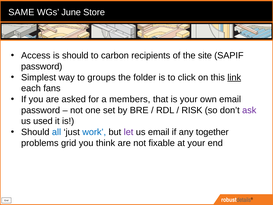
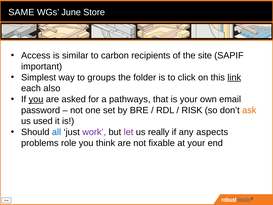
is should: should -> similar (75, 56)
password: password -> important (42, 66)
fans: fans -> also (52, 88)
you underline: none -> present (36, 99)
members: members -> pathways (130, 99)
ask colour: purple -> orange (249, 110)
work colour: blue -> purple (94, 132)
us email: email -> really (159, 132)
together: together -> aspects (212, 132)
grid: grid -> role (69, 143)
